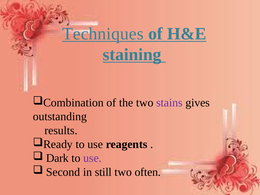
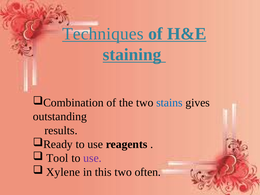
stains colour: purple -> blue (169, 103)
Dark: Dark -> Tool (57, 158)
Second: Second -> Xylene (63, 172)
still: still -> this (103, 172)
